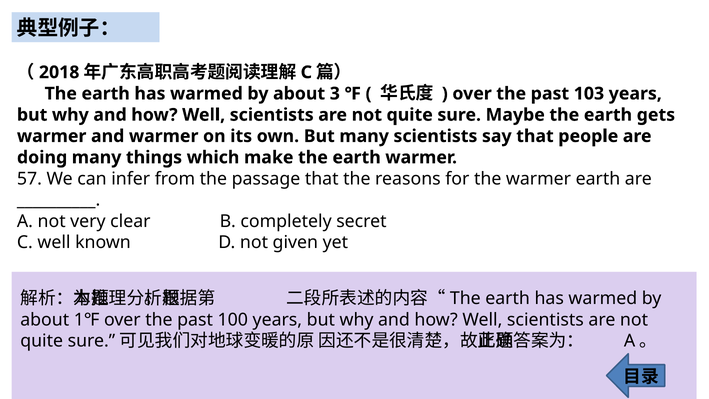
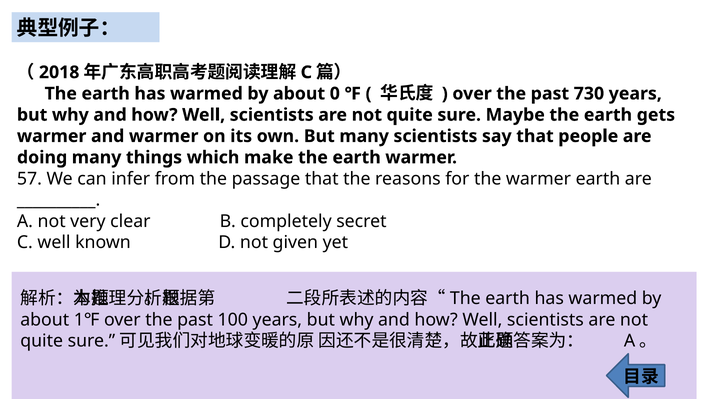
3: 3 -> 0 (335, 94)
103: 103 -> 730 (589, 94)
